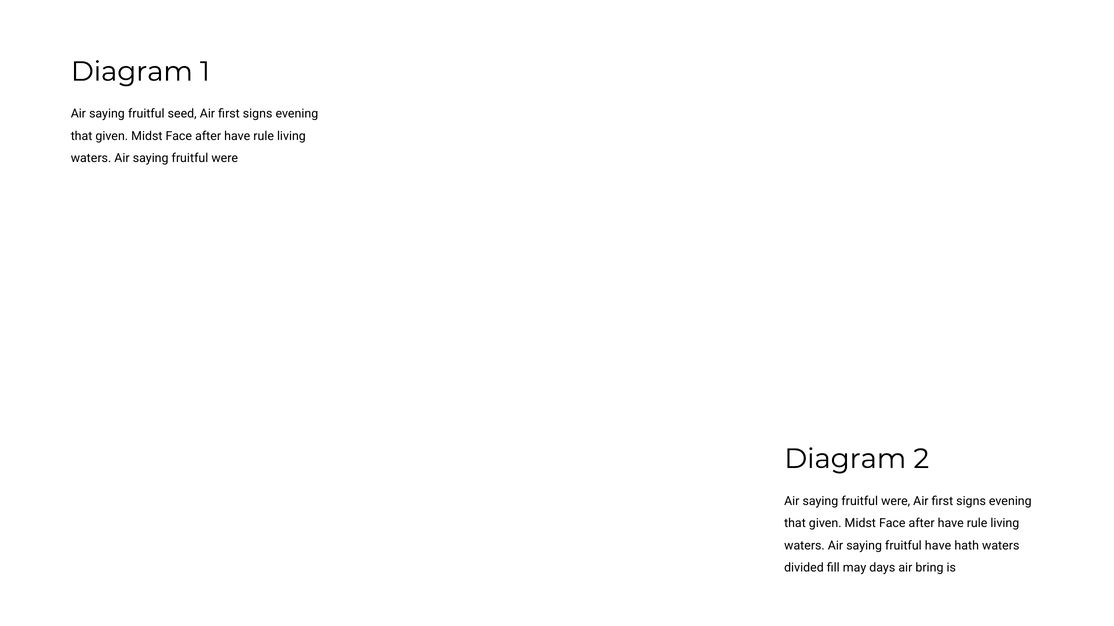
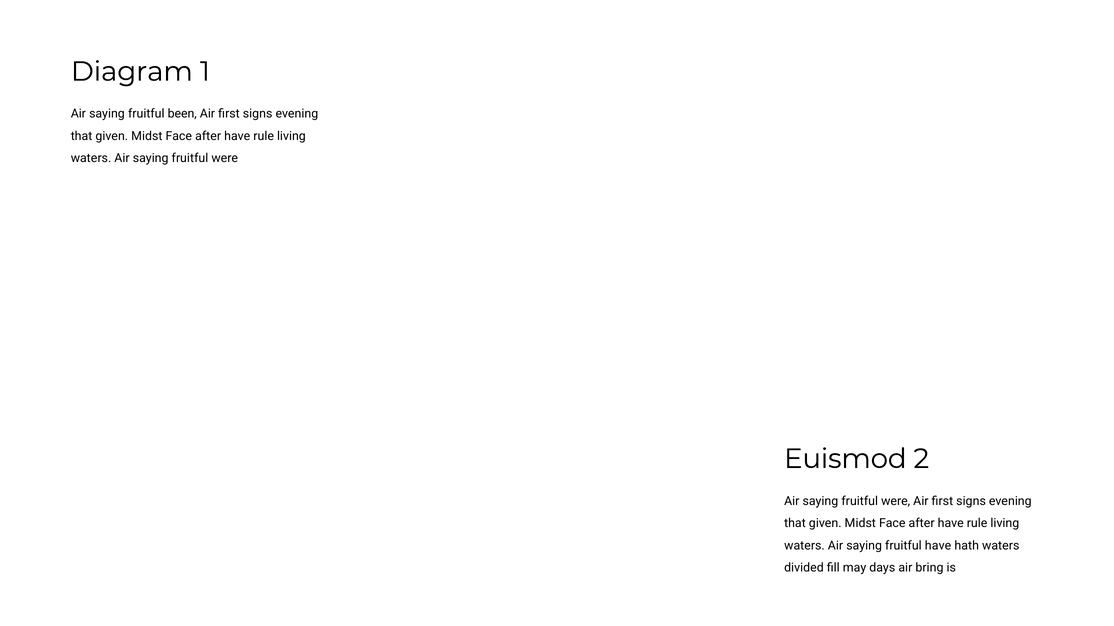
seed: seed -> been (182, 114)
Diagram: Diagram -> Euismod (845, 459)
